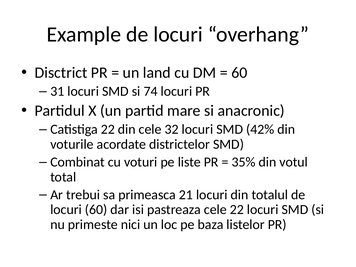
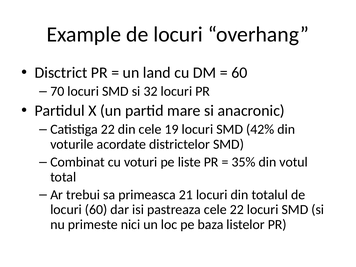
31: 31 -> 70 (57, 91)
74: 74 -> 32 (151, 91)
32: 32 -> 19 (172, 129)
